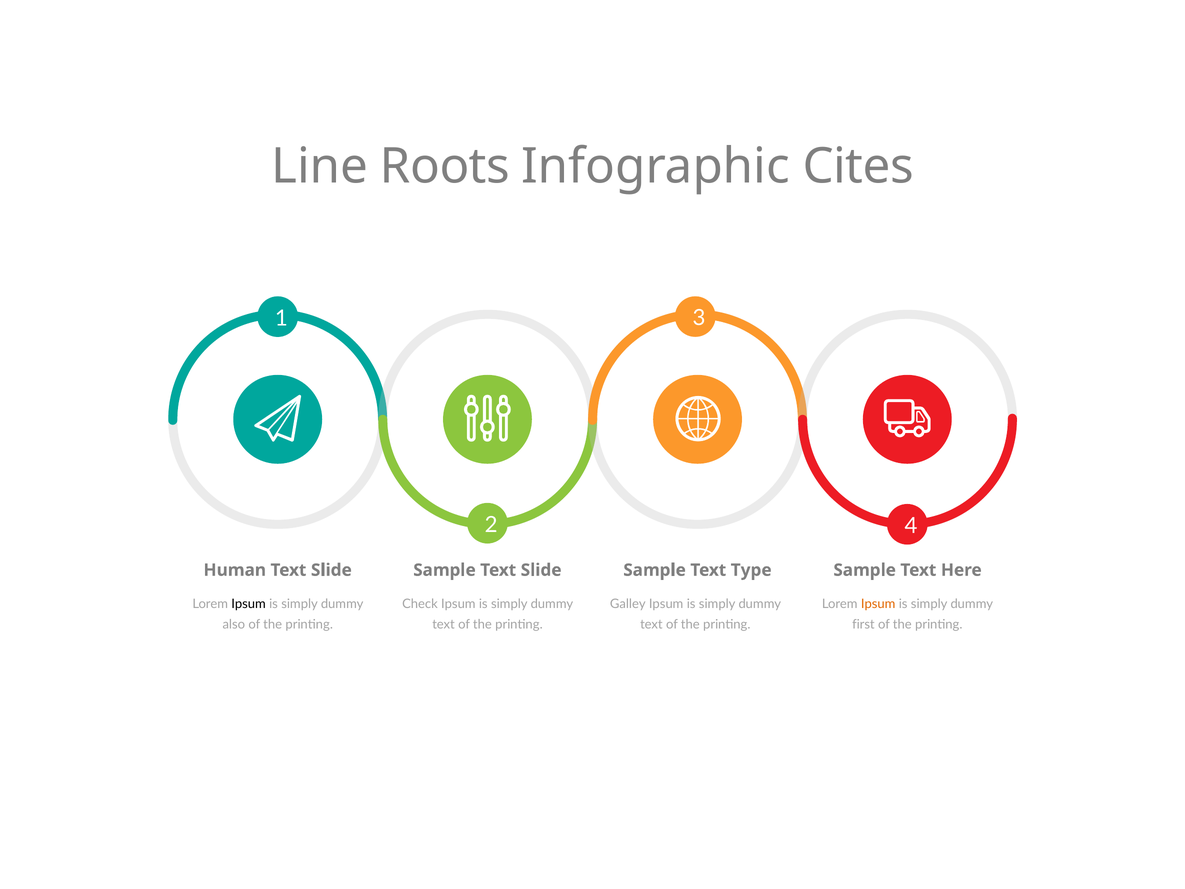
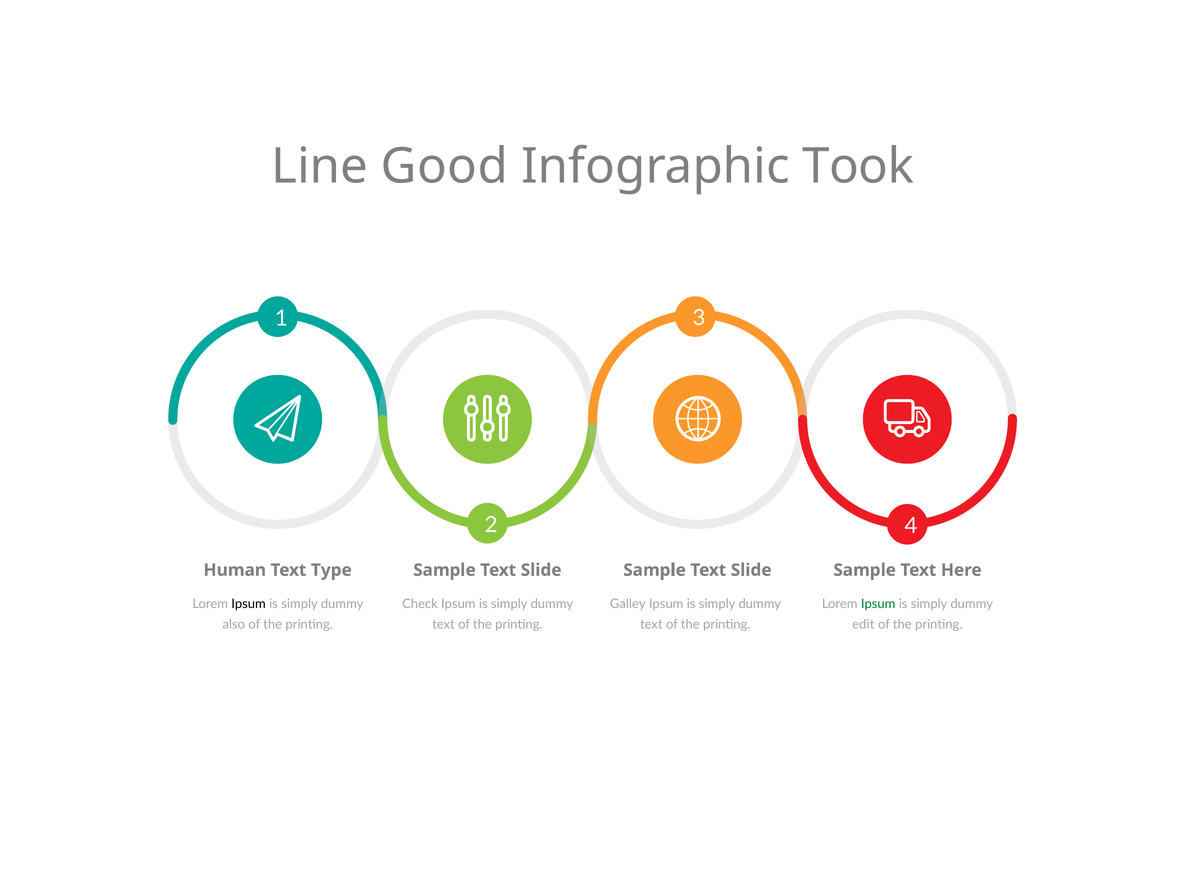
Roots: Roots -> Good (444, 167)
Cites: Cites -> Took (858, 167)
Slide: Slide -> Type (331, 570)
Type: Type -> Slide (751, 570)
Ipsum colour: orange -> green (878, 604)
first: first -> edit (863, 624)
